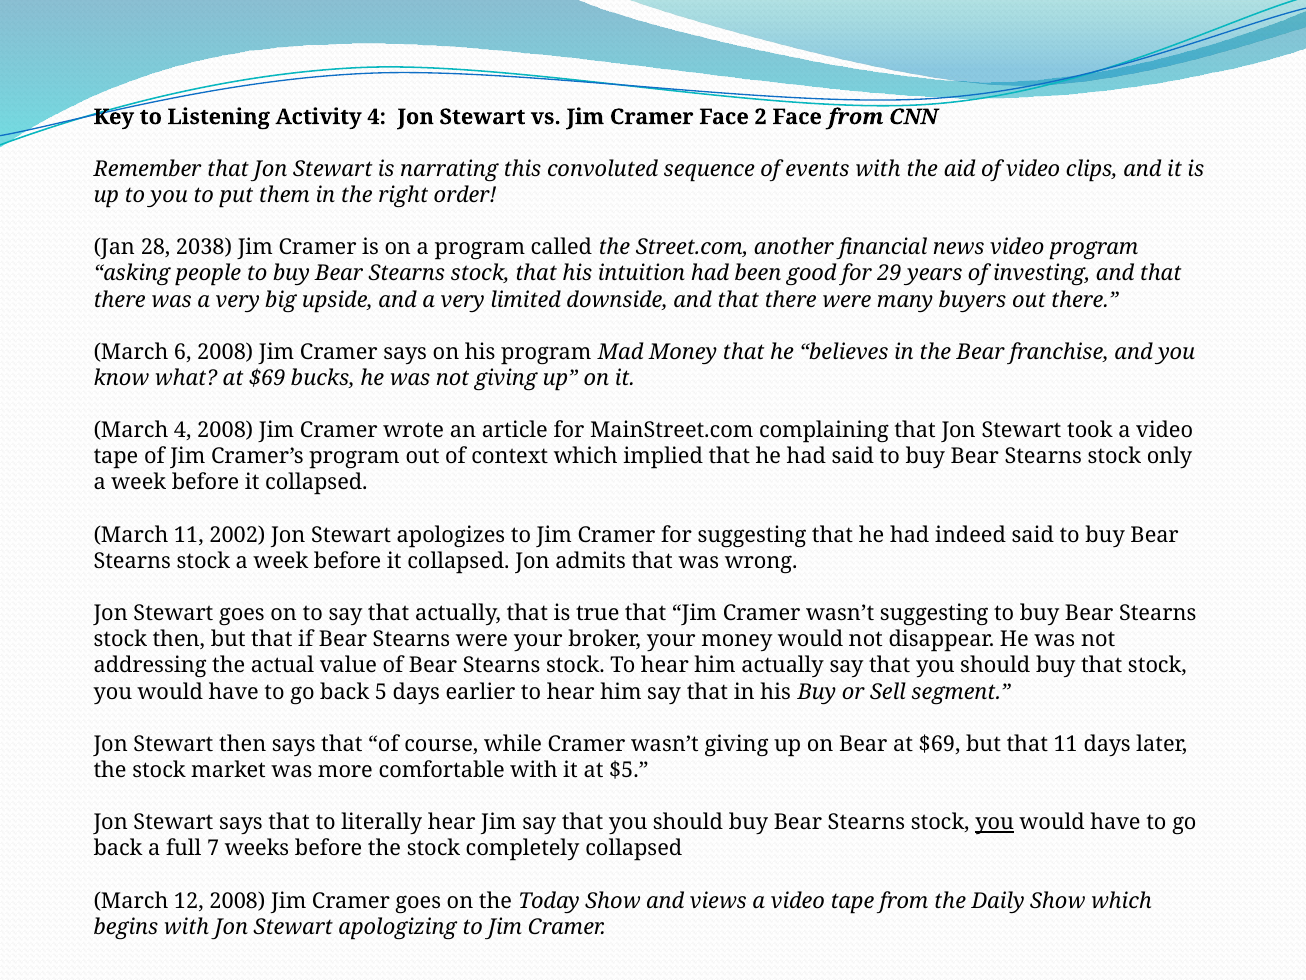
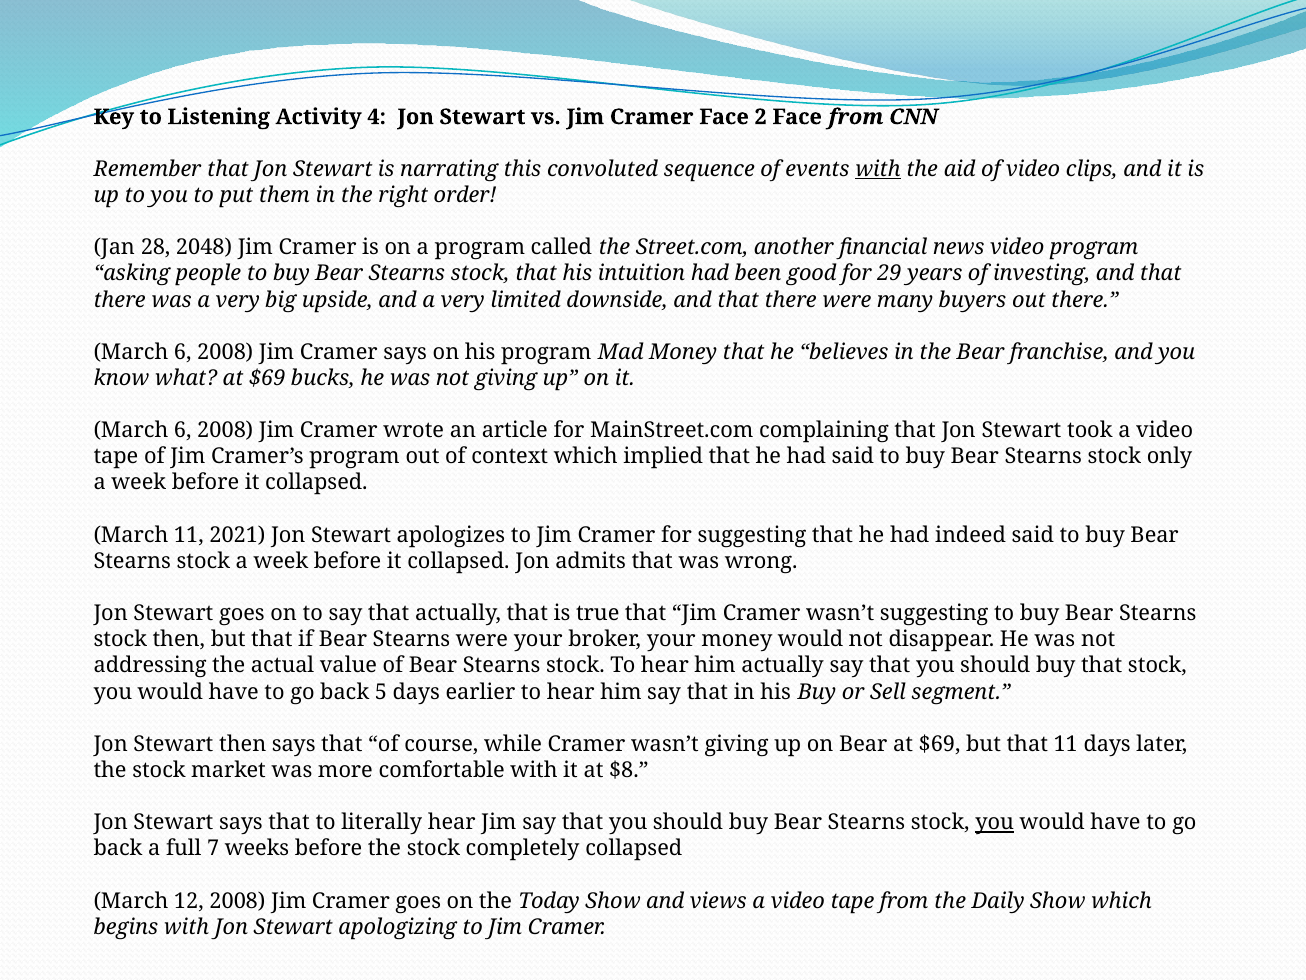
with underline: none -> present (878, 169)
2038: 2038 -> 2048 (204, 247)
4: 4 -> 6 (183, 430)
2002: 2002 -> 2021 (237, 535)
$5: $5 -> $8 (629, 770)
